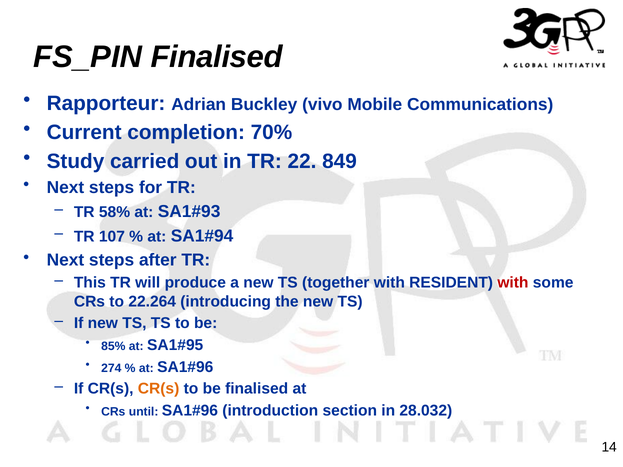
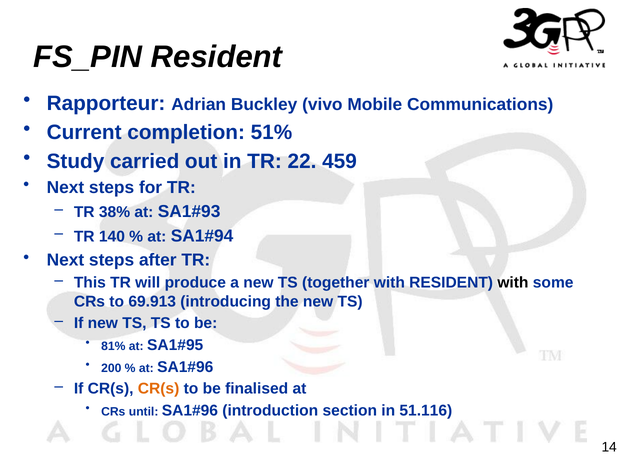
FS_PIN Finalised: Finalised -> Resident (217, 57)
70%: 70% -> 51% (271, 132)
849: 849 -> 459 (340, 161)
58%: 58% -> 38% (115, 212)
107: 107 -> 140 (112, 237)
with colour: red -> black (513, 283)
22.264: 22.264 -> 69.913 (152, 302)
85%: 85% -> 81% (113, 346)
274: 274 -> 200 (111, 368)
28.032: 28.032 -> 51.116 (426, 411)
